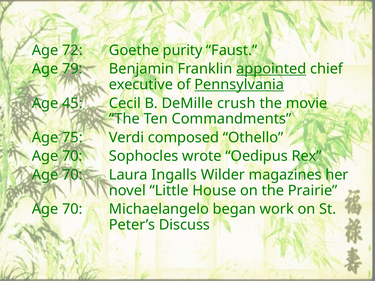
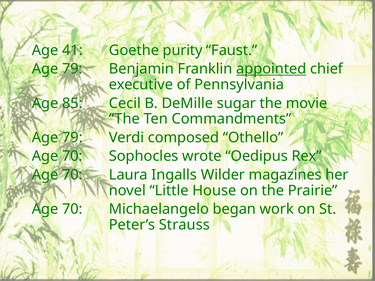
72: 72 -> 41 (72, 50)
Pennsylvania underline: present -> none (239, 85)
45: 45 -> 85 (72, 103)
crush: crush -> sugar (236, 103)
75: 75 -> 79 (72, 138)
Discuss: Discuss -> Strauss (184, 225)
